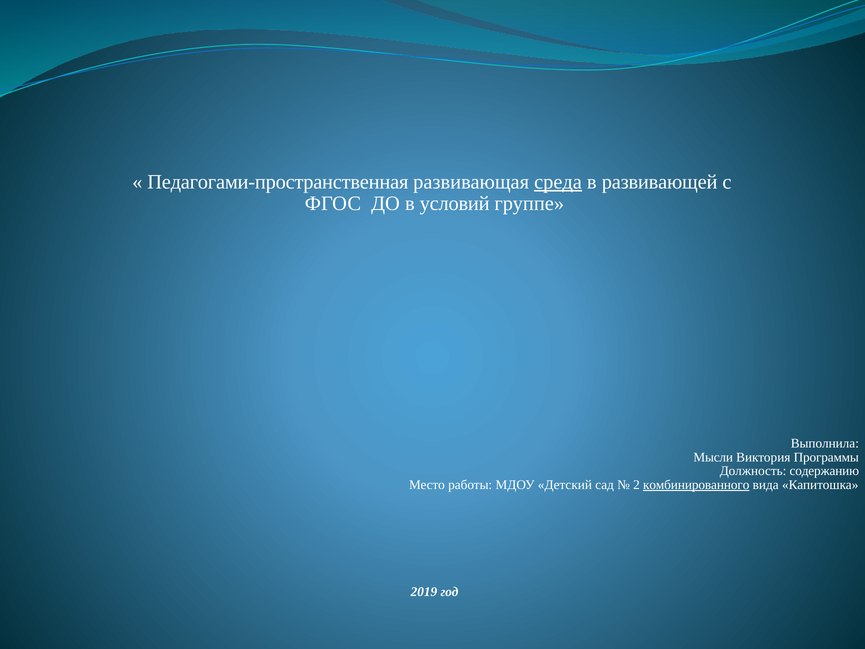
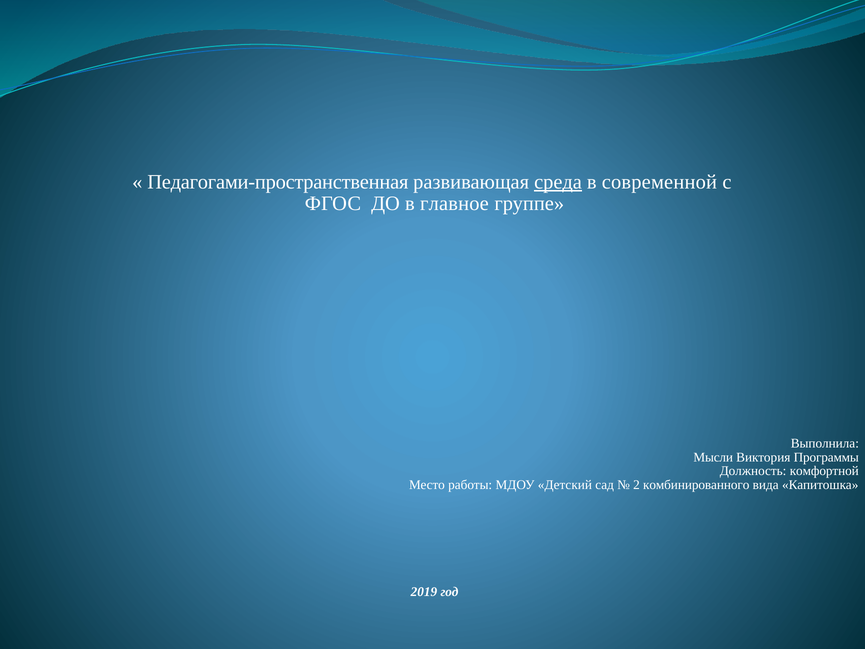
развивающей: развивающей -> современной (659, 182)
условий: условий -> главное (454, 203)
содержанию: содержанию -> комфортной (824, 471)
комбинированного underline: present -> none (696, 485)
